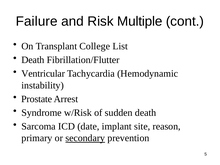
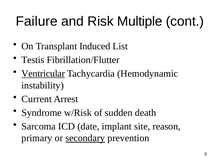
College: College -> Induced (95, 46)
Death: Death -> Testis (33, 60)
Ventricular underline: none -> present (43, 74)
Prostate: Prostate -> Current (37, 99)
